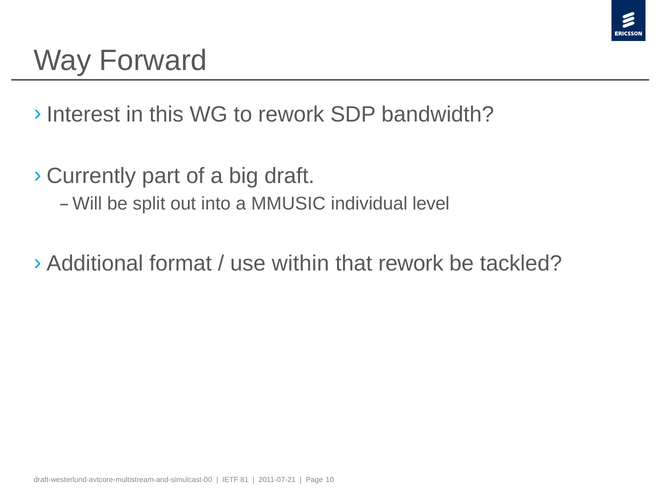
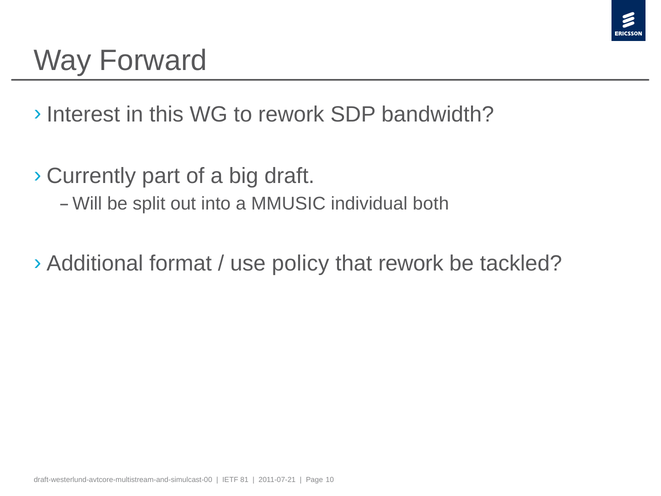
level: level -> both (431, 204)
within: within -> policy (301, 263)
